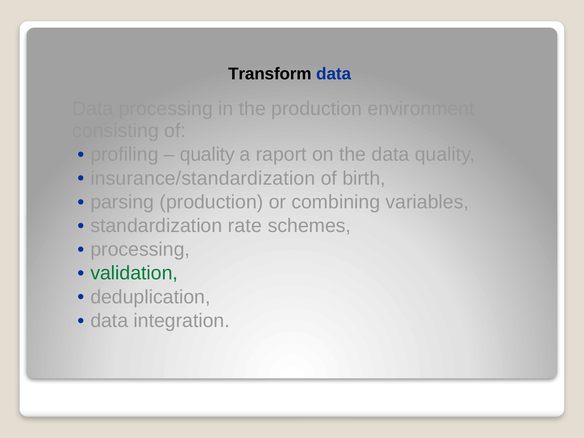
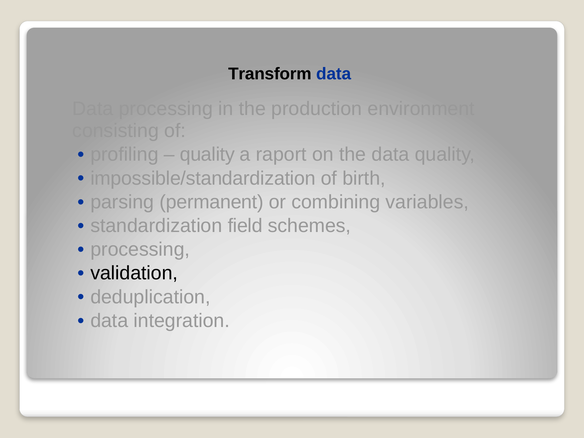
insurance/standardization: insurance/standardization -> impossible/standardization (203, 178)
parsing production: production -> permanent (212, 202)
rate: rate -> field (245, 226)
validation colour: green -> black (134, 273)
